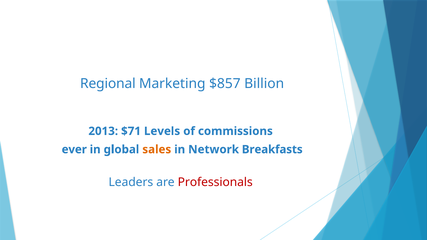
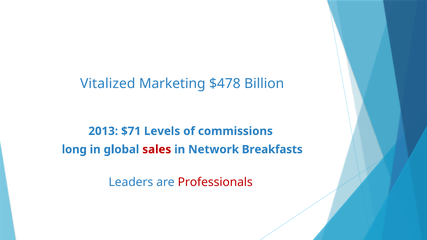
Regional: Regional -> Vitalized (108, 84)
$857: $857 -> $478 (225, 84)
ever: ever -> long (74, 150)
sales colour: orange -> red (157, 150)
